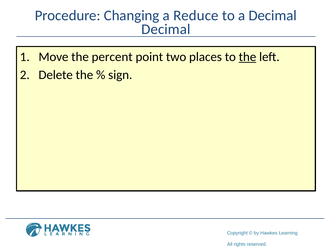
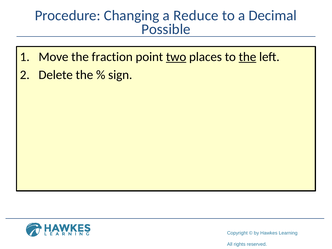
Decimal: Decimal -> Possible (166, 29)
percent: percent -> fraction (112, 57)
two underline: none -> present (176, 57)
